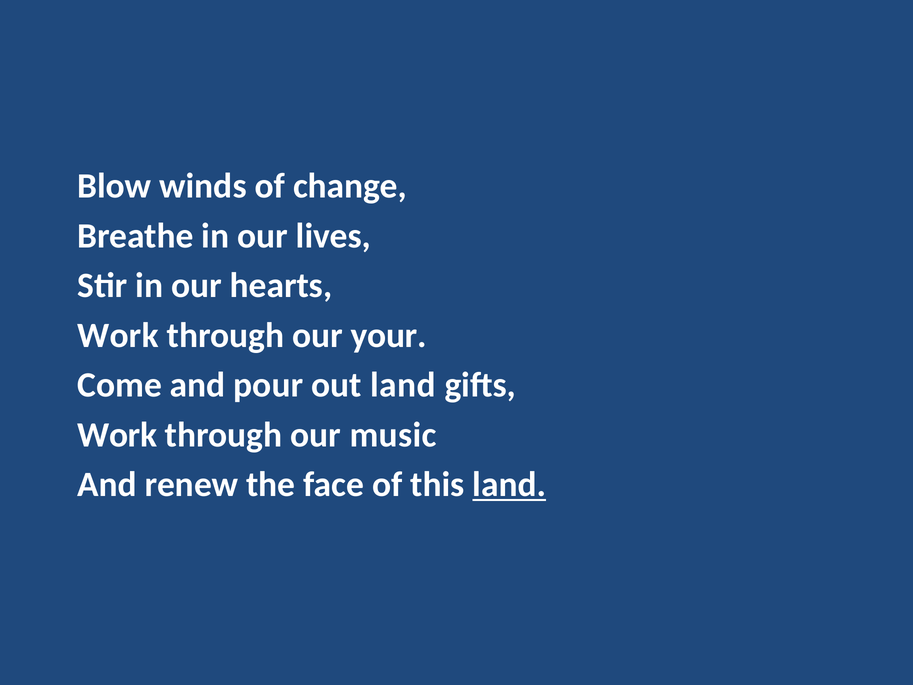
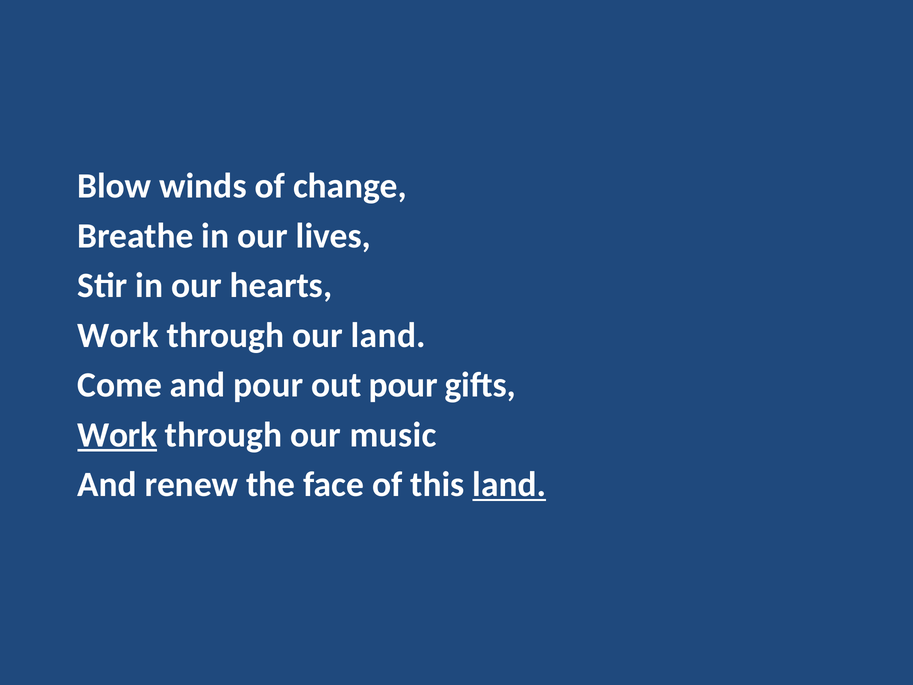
our your: your -> land (388, 335)
out land: land -> pour (403, 385)
Work underline: none -> present (117, 435)
